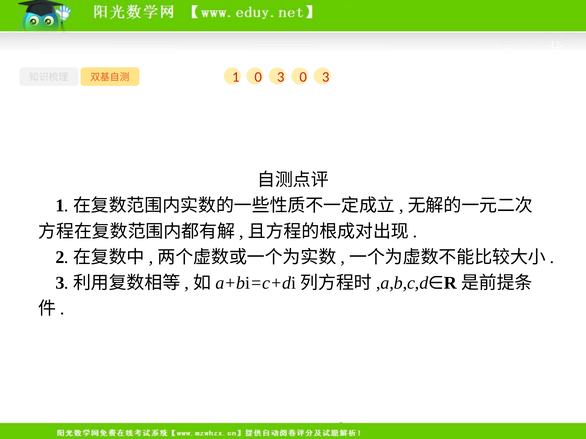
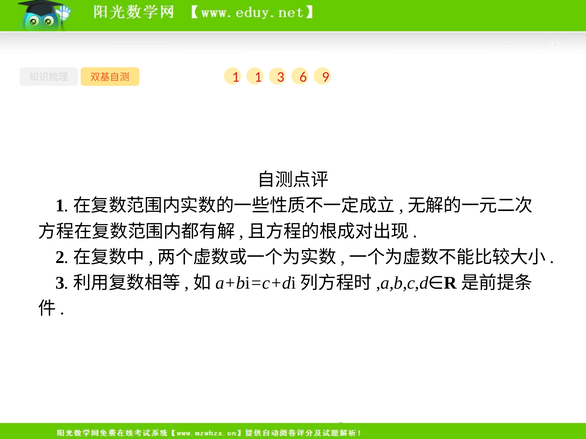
1 3: 3 -> 9 (326, 77)
0: 0 -> 1 (258, 77)
3 0: 0 -> 6 (303, 77)
